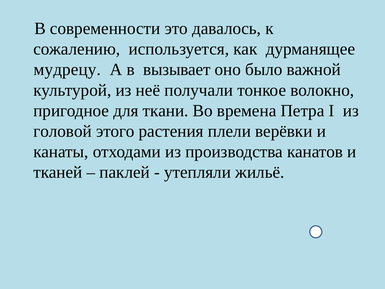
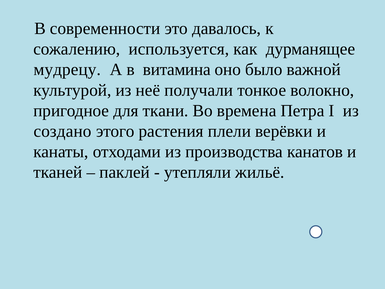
вызывает: вызывает -> витамина (177, 70)
головой: головой -> создано (62, 131)
